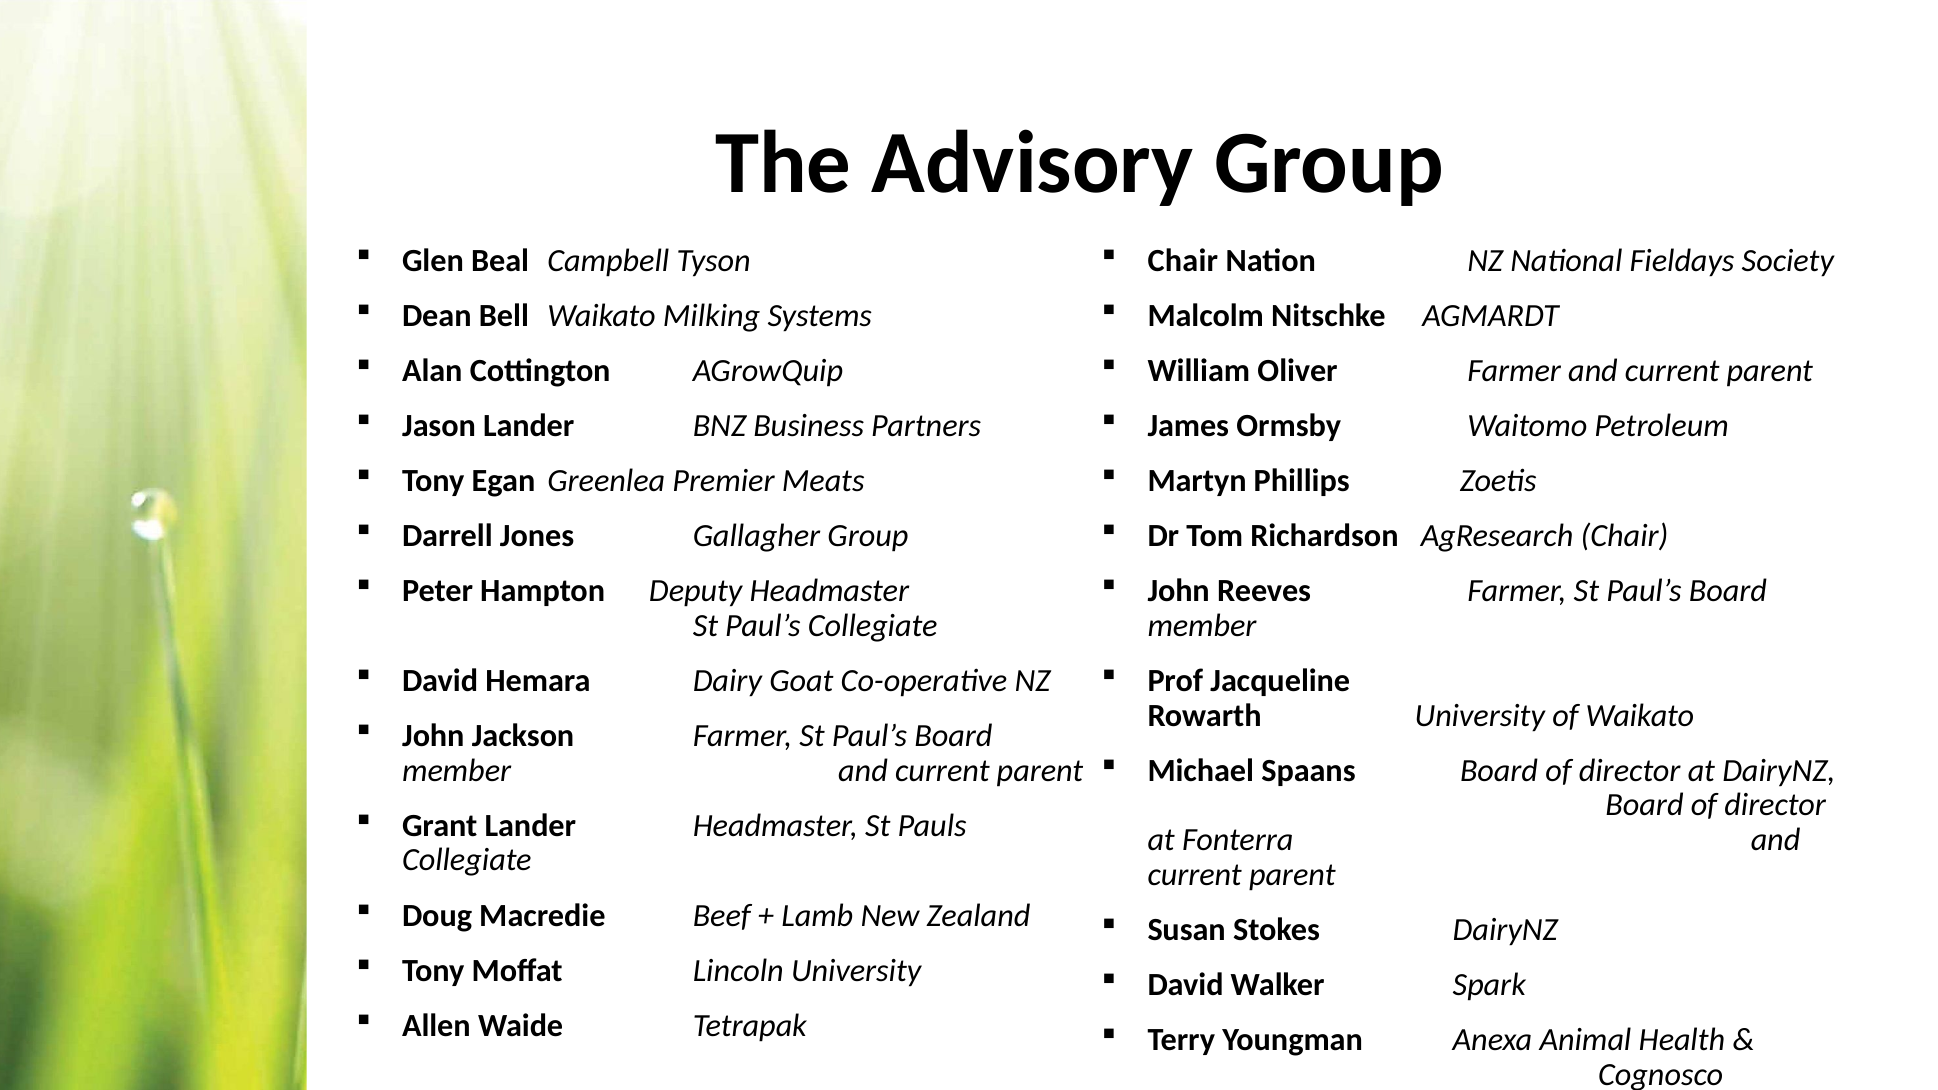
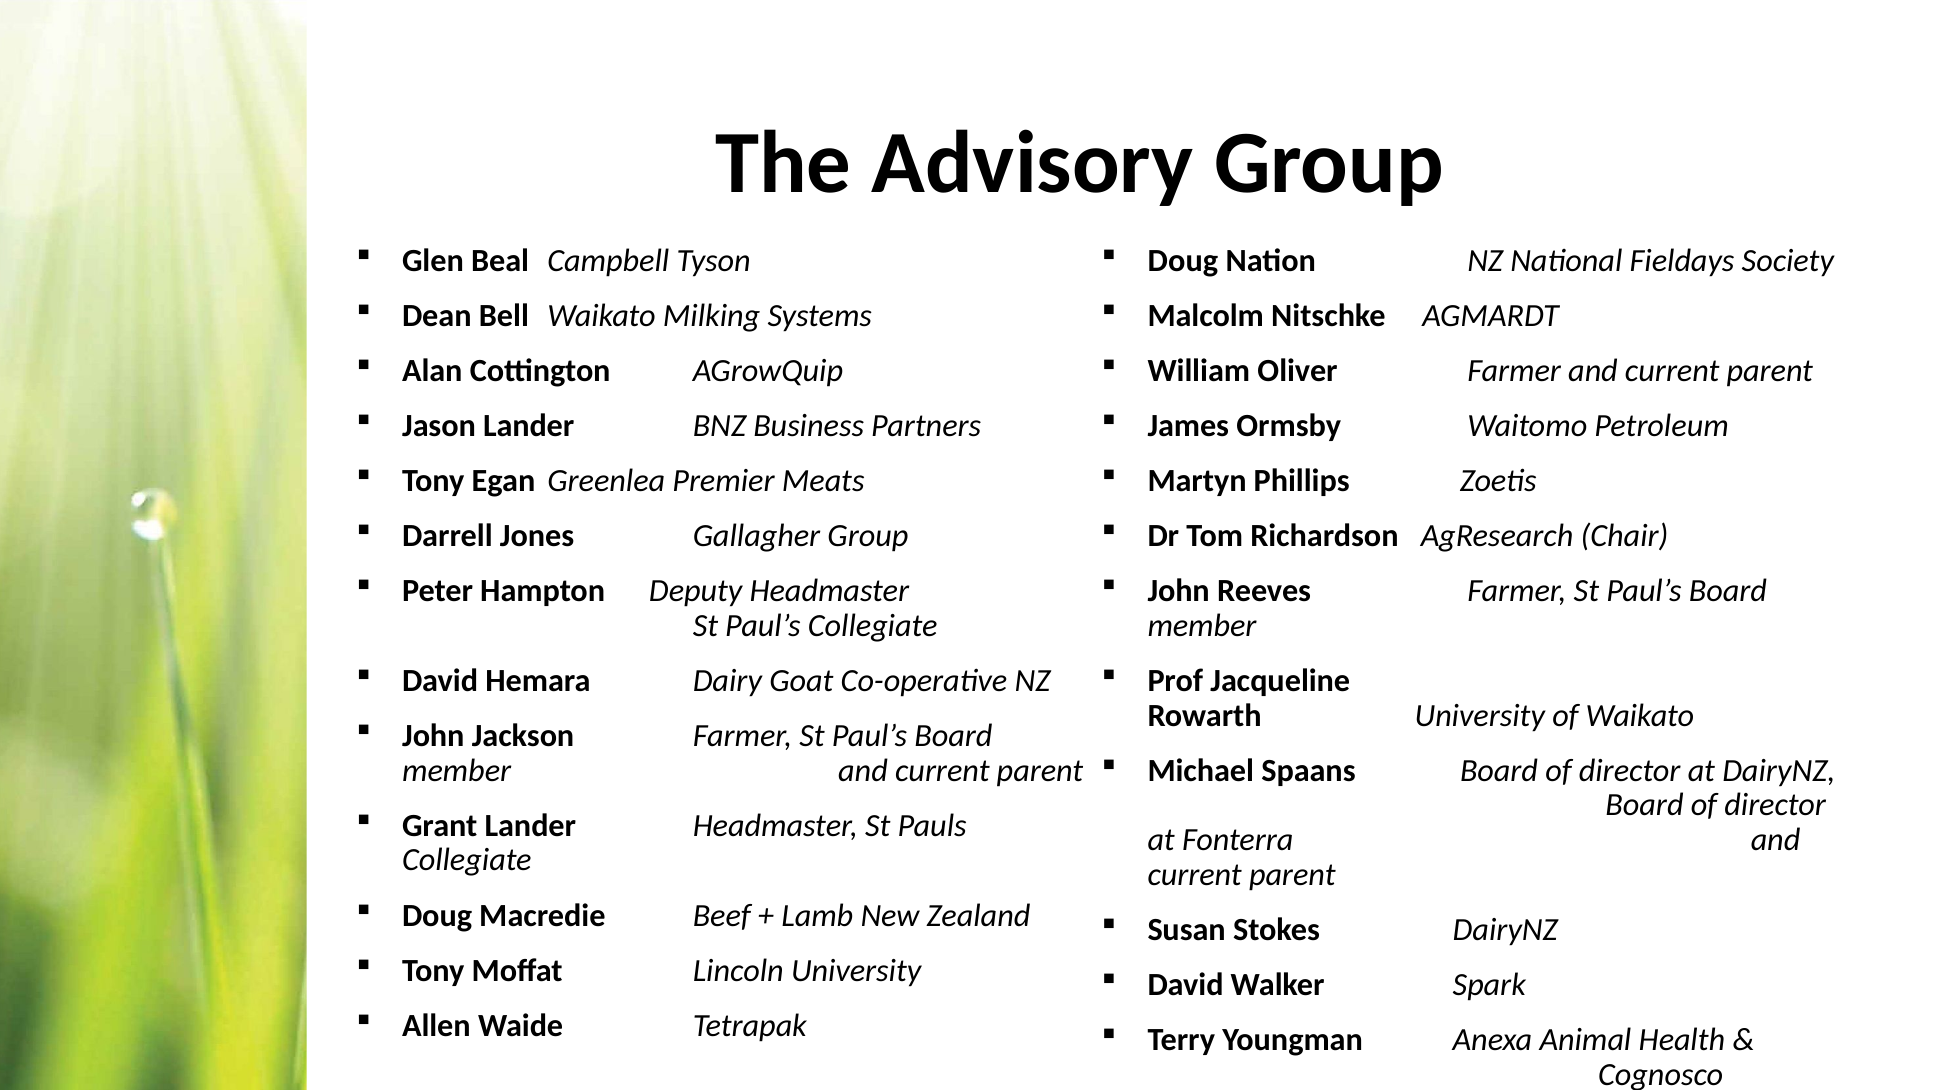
Chair: Chair -> Doug (1183, 260)
